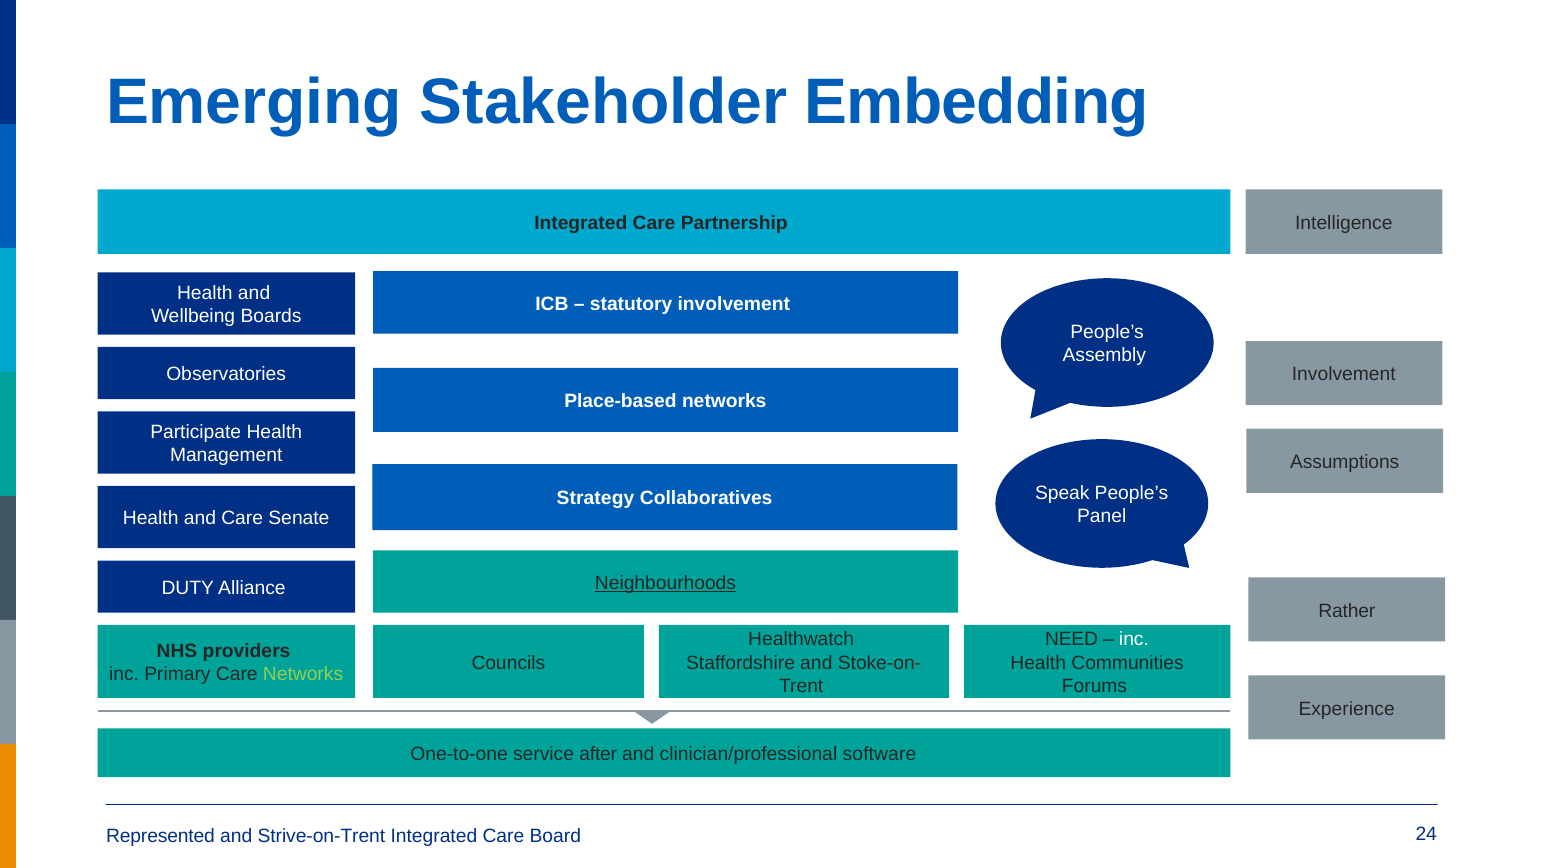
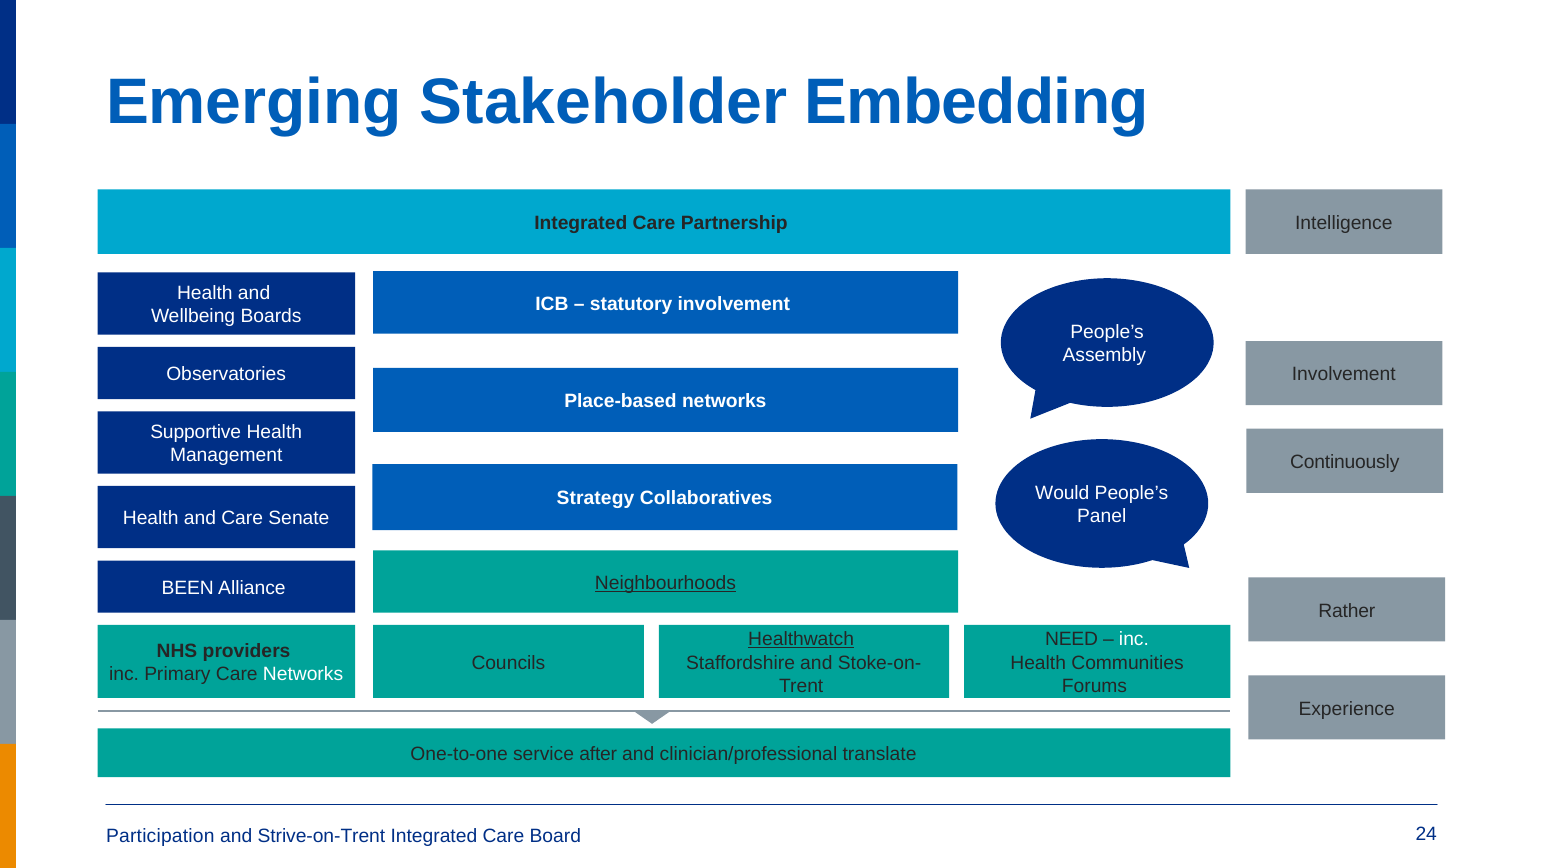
Participate: Participate -> Supportive (196, 432)
Assumptions: Assumptions -> Continuously (1345, 462)
Speak: Speak -> Would (1062, 493)
DUTY: DUTY -> BEEN (188, 588)
Healthwatch underline: none -> present (801, 640)
Networks colour: light green -> white (303, 674)
software: software -> translate (880, 754)
Represented: Represented -> Participation (160, 836)
